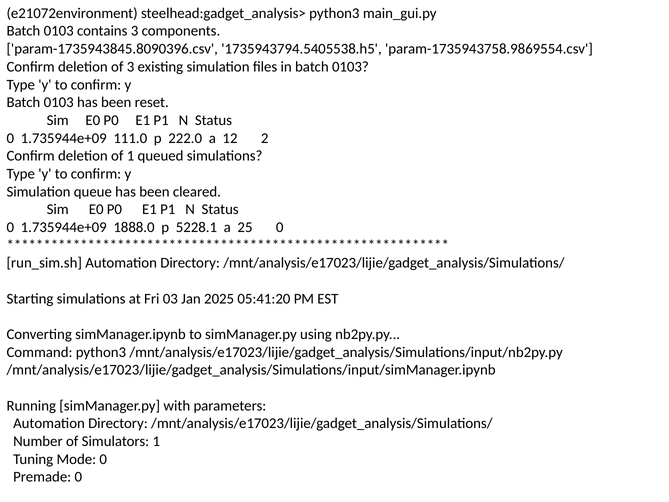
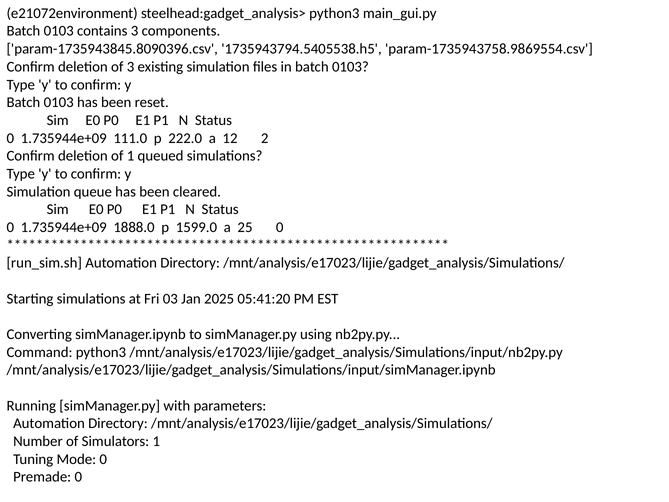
5228.1: 5228.1 -> 1599.0 (196, 227)
